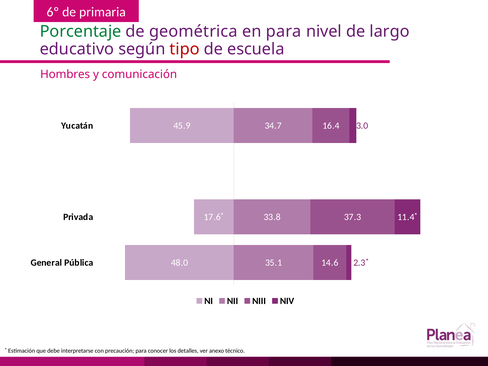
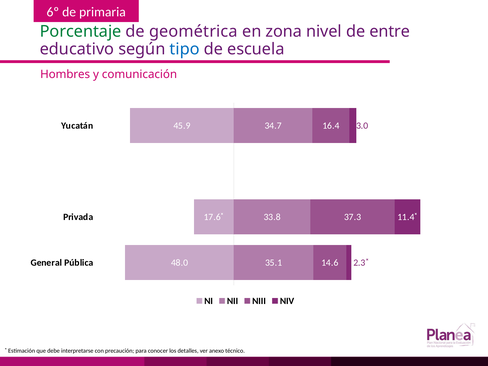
en para: para -> zona (284, 31)
largo: largo -> entre (390, 31)
tipo colour: red -> blue (185, 49)
